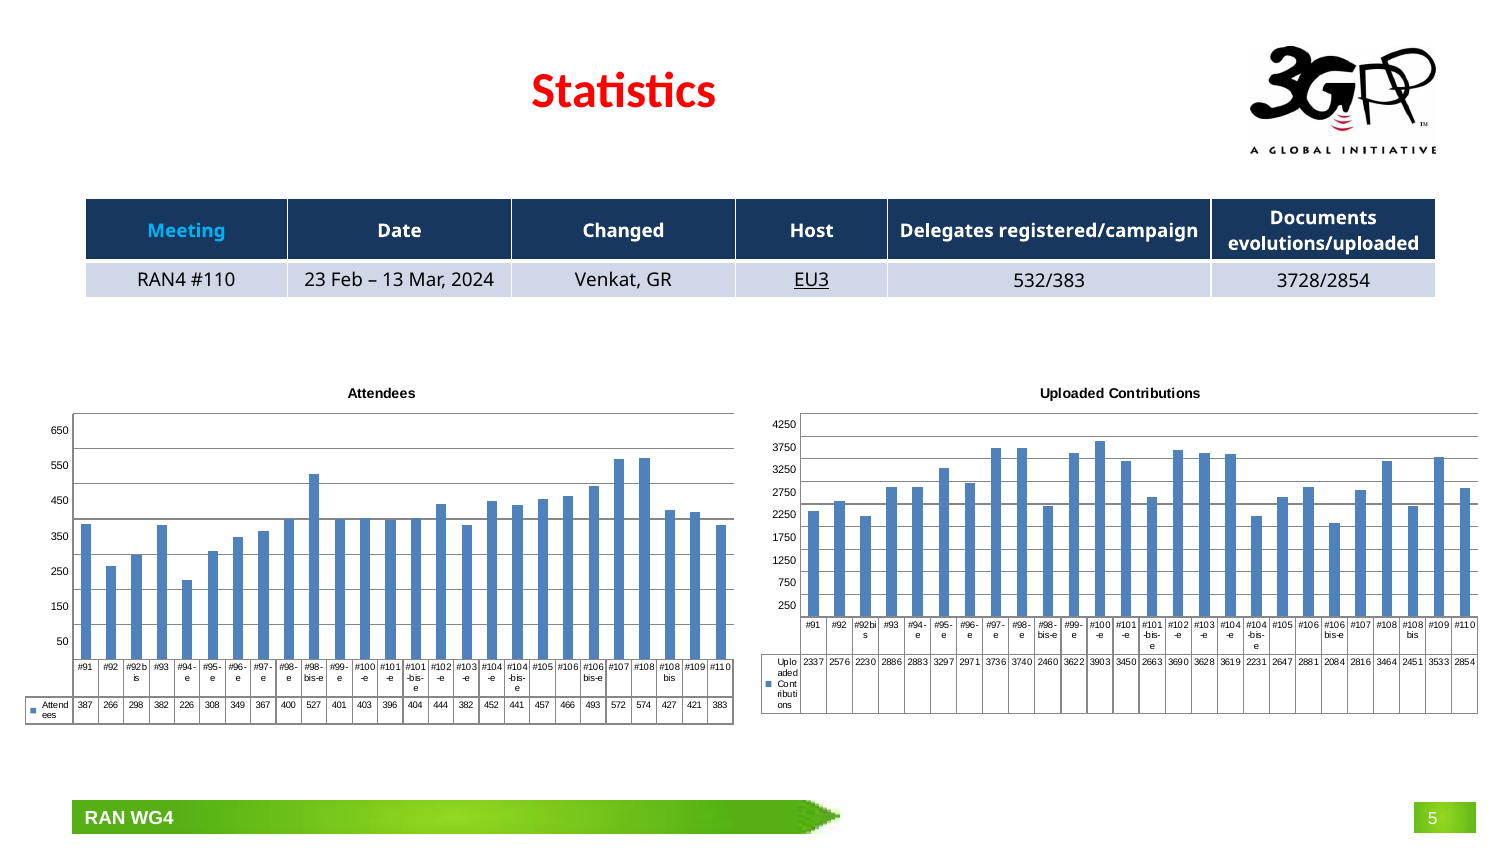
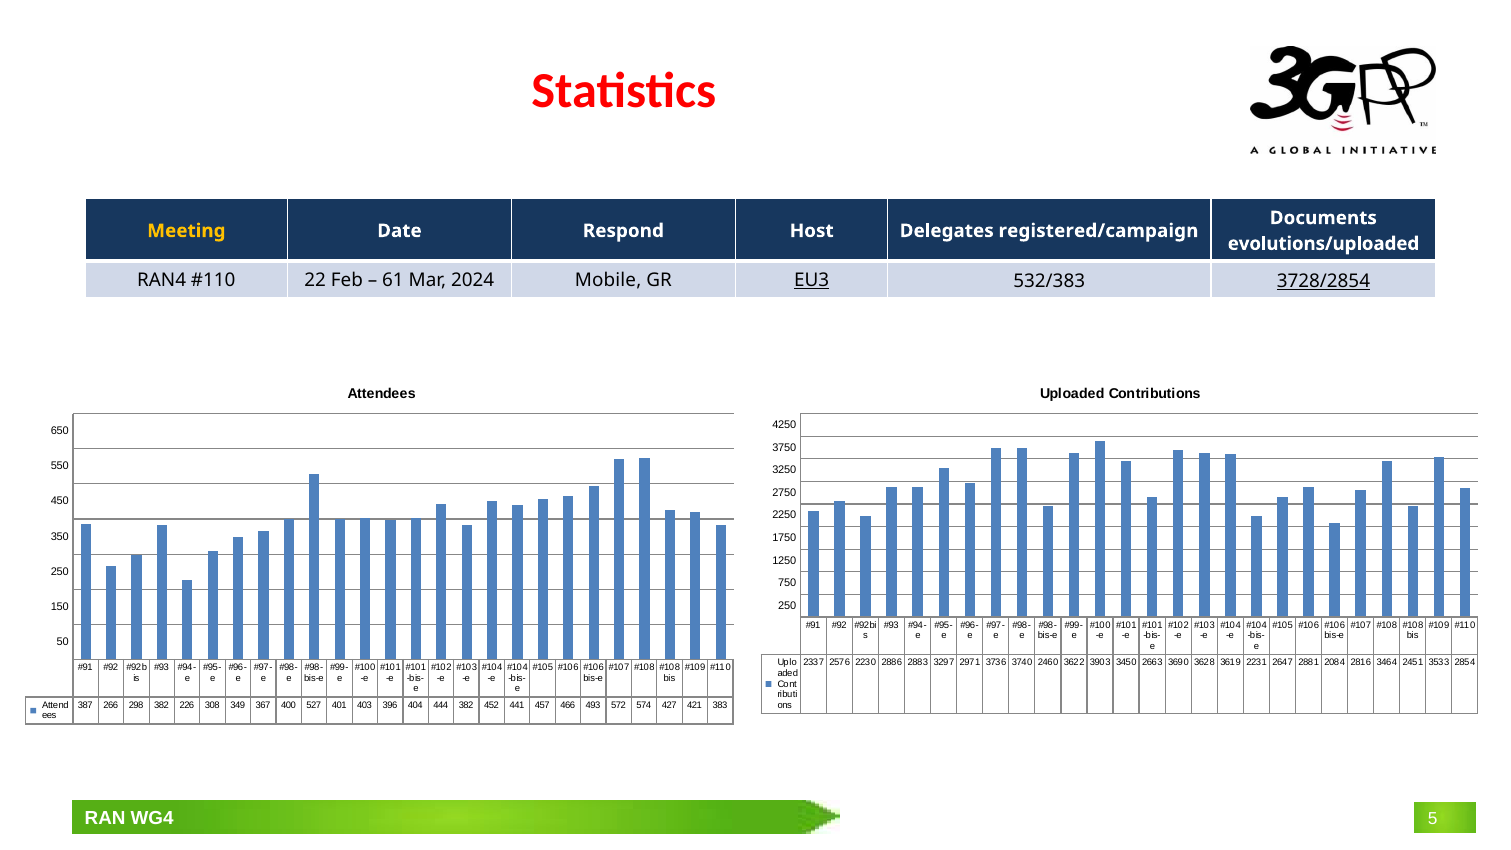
Meeting colour: light blue -> yellow (186, 231)
Changed: Changed -> Respond (623, 231)
23: 23 -> 22 (315, 281)
13: 13 -> 61 (393, 281)
2024 Venkat: Venkat -> Mobile (608, 281)
3728/2854 underline: none -> present (1323, 281)
